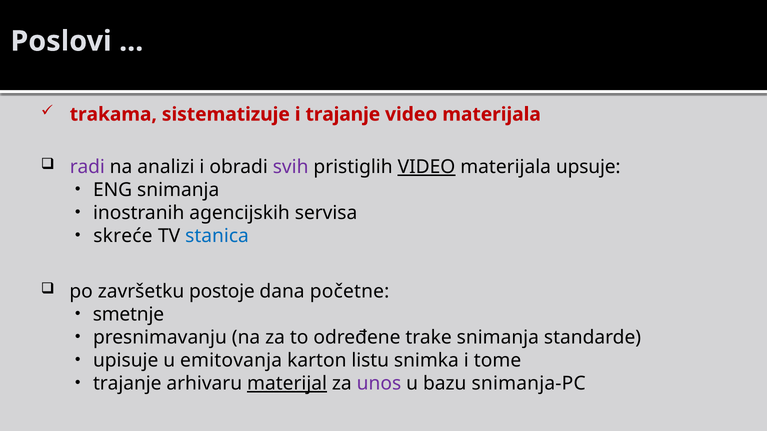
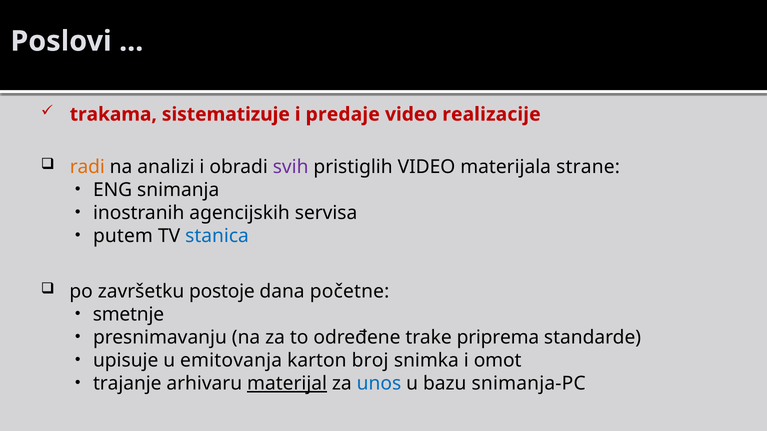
i trajanje: trajanje -> predaje (343, 114)
materijala: materijala -> realizacije (491, 114)
radi colour: purple -> orange (87, 167)
VIDEO underline: present -> none (427, 167)
upsuje: upsuje -> strane (588, 167)
skreće: skreće -> putem (123, 236)
trake snimanja: snimanja -> priprema (498, 338)
listu: listu -> broj (370, 361)
tome: tome -> omot (498, 361)
unos colour: purple -> blue (379, 384)
